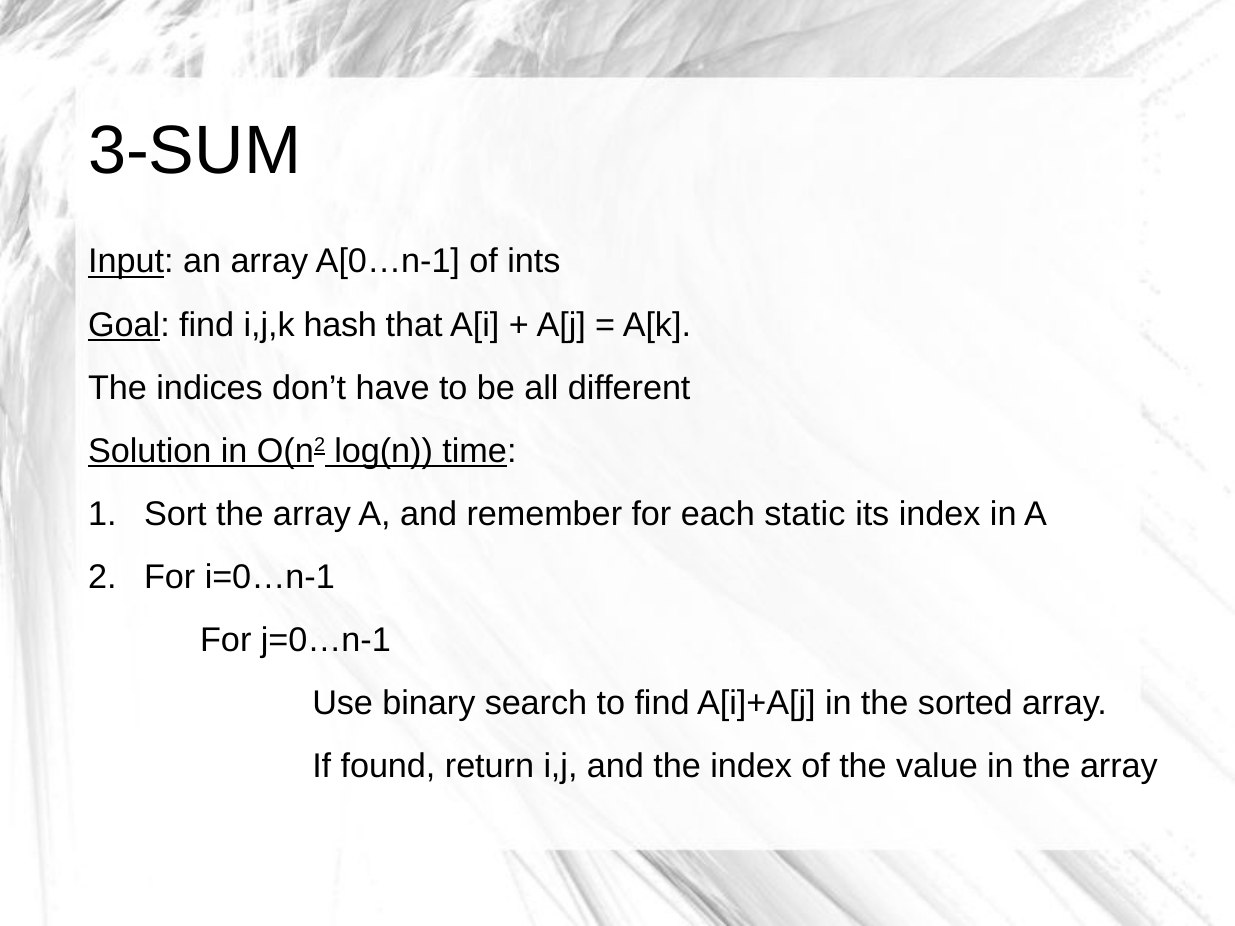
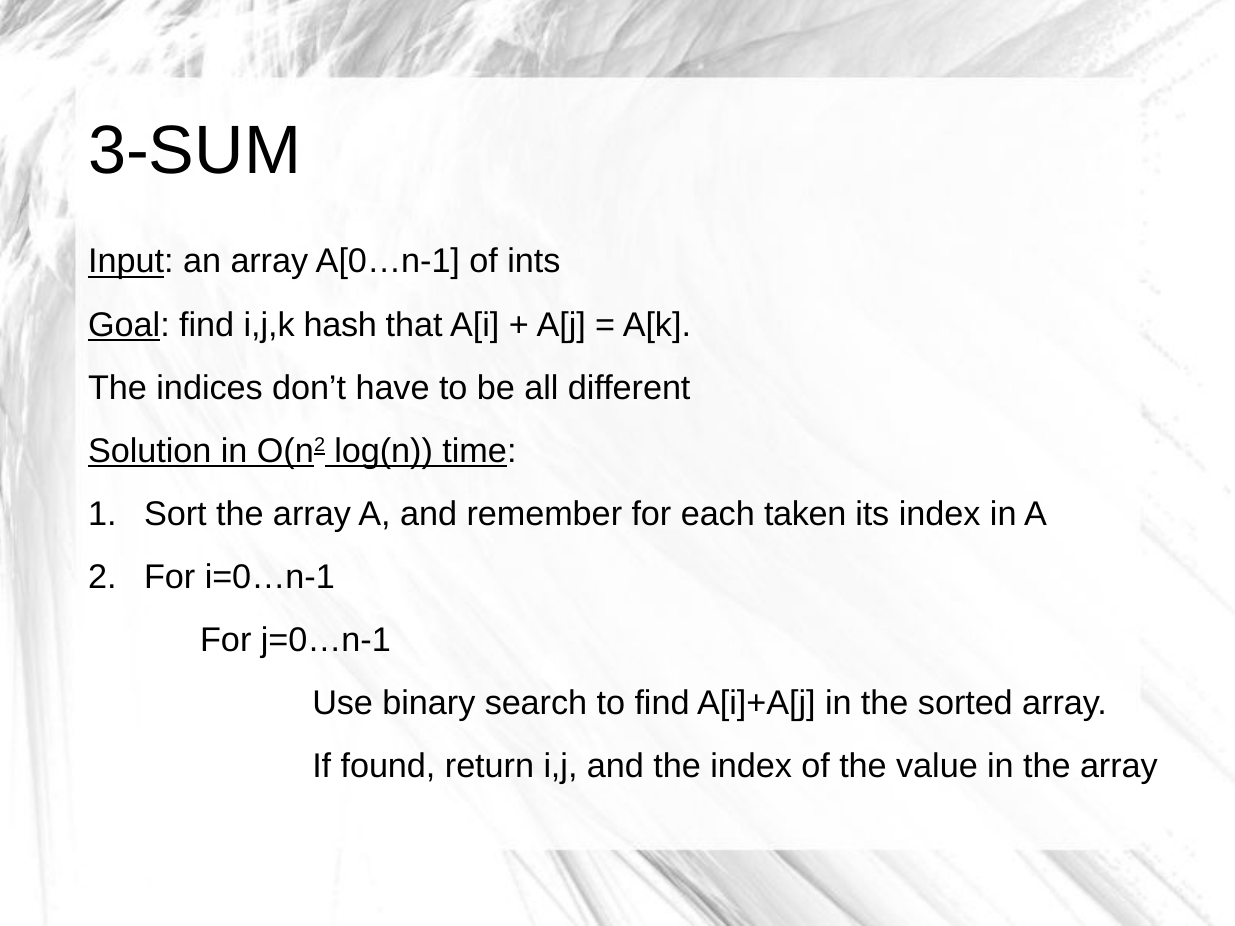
static: static -> taken (805, 514)
